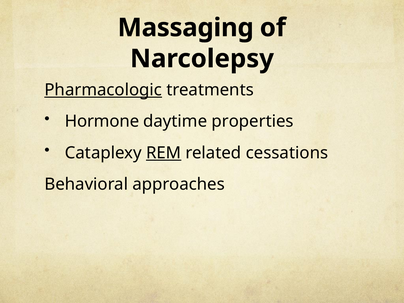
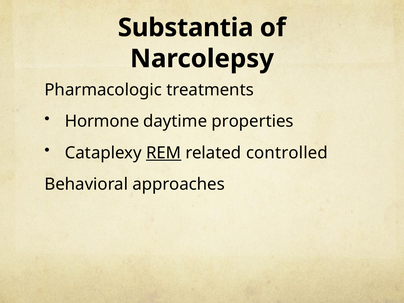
Massaging: Massaging -> Substantia (186, 28)
Pharmacologic underline: present -> none (103, 90)
cessations: cessations -> controlled (287, 153)
